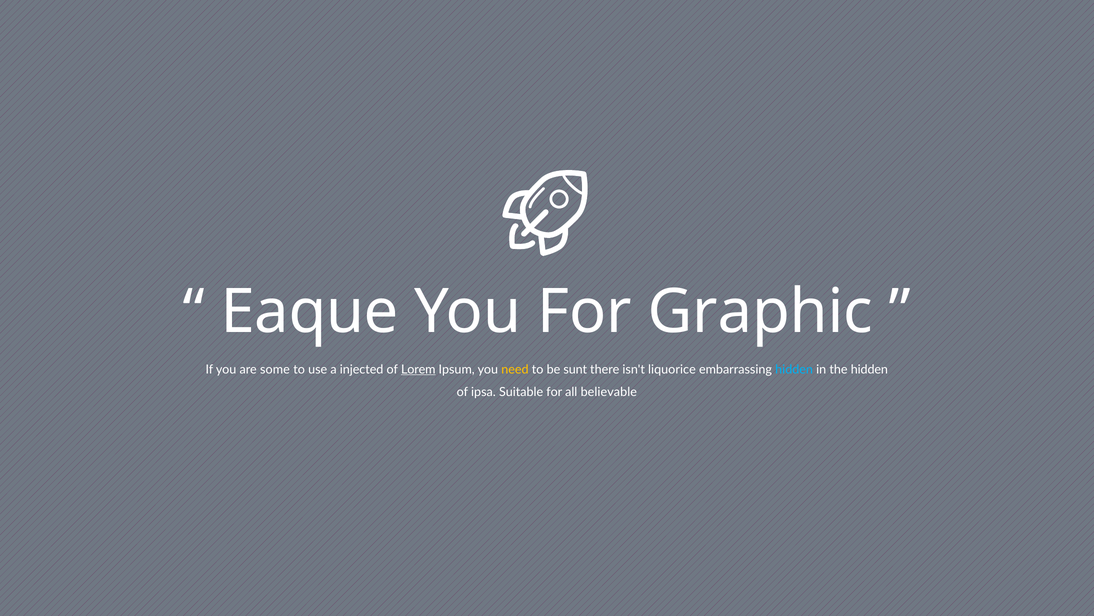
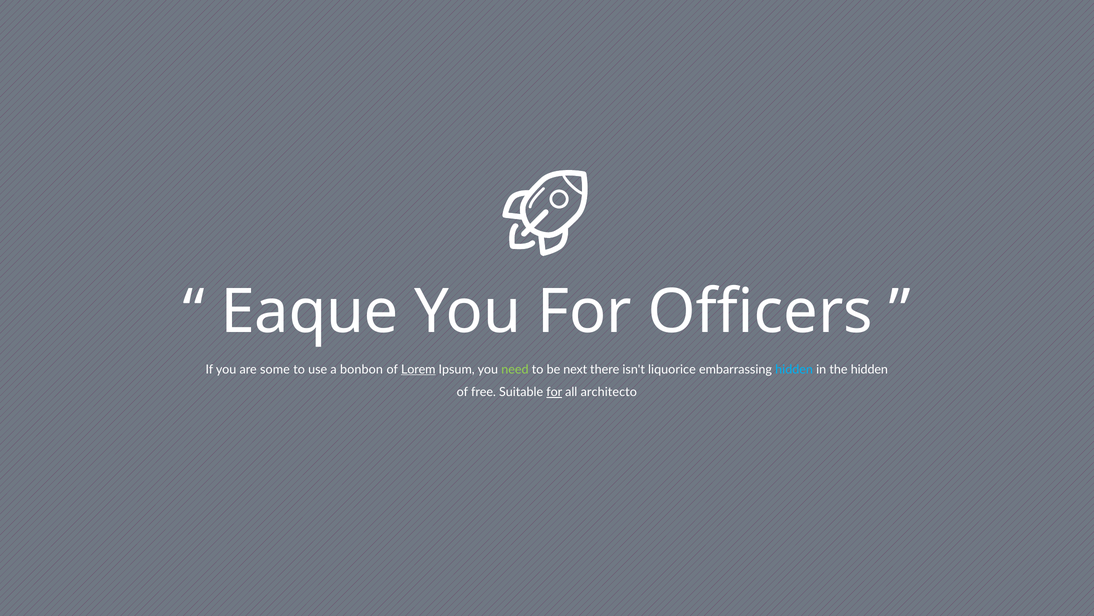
Graphic: Graphic -> Officers (760, 312)
injected: injected -> bonbon (362, 369)
need colour: yellow -> light green (515, 369)
sunt: sunt -> next (575, 369)
ipsa: ipsa -> free (483, 392)
for underline: none -> present (554, 392)
believable: believable -> architecto (609, 392)
